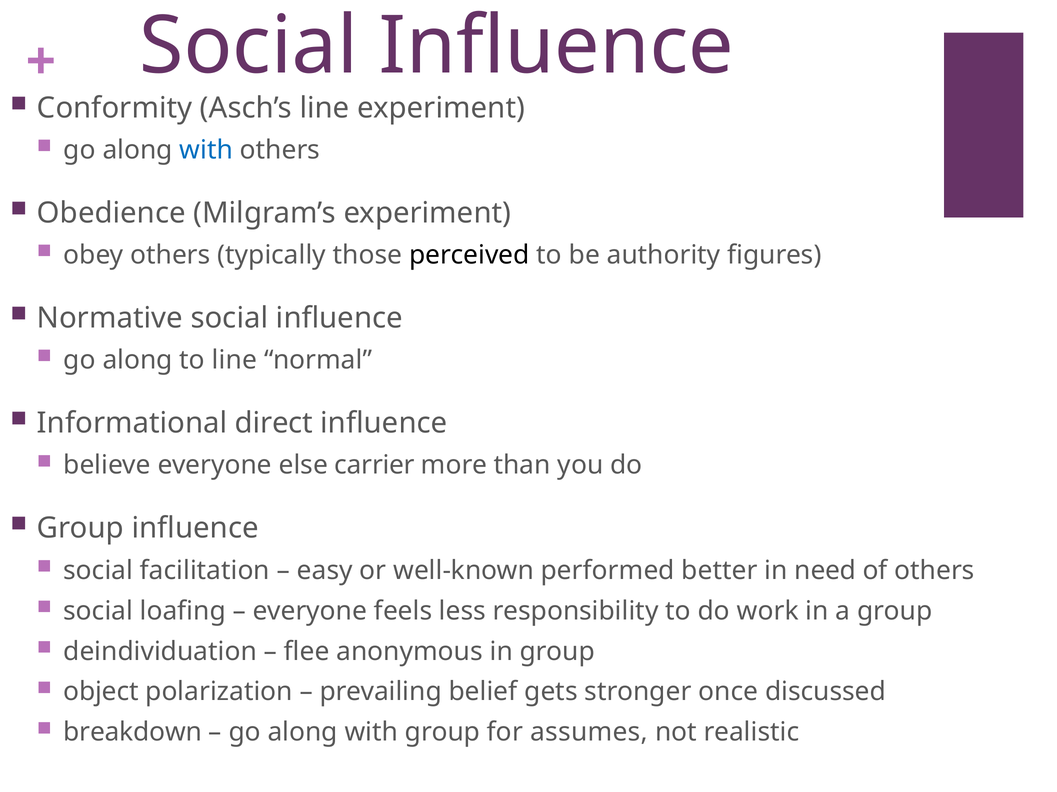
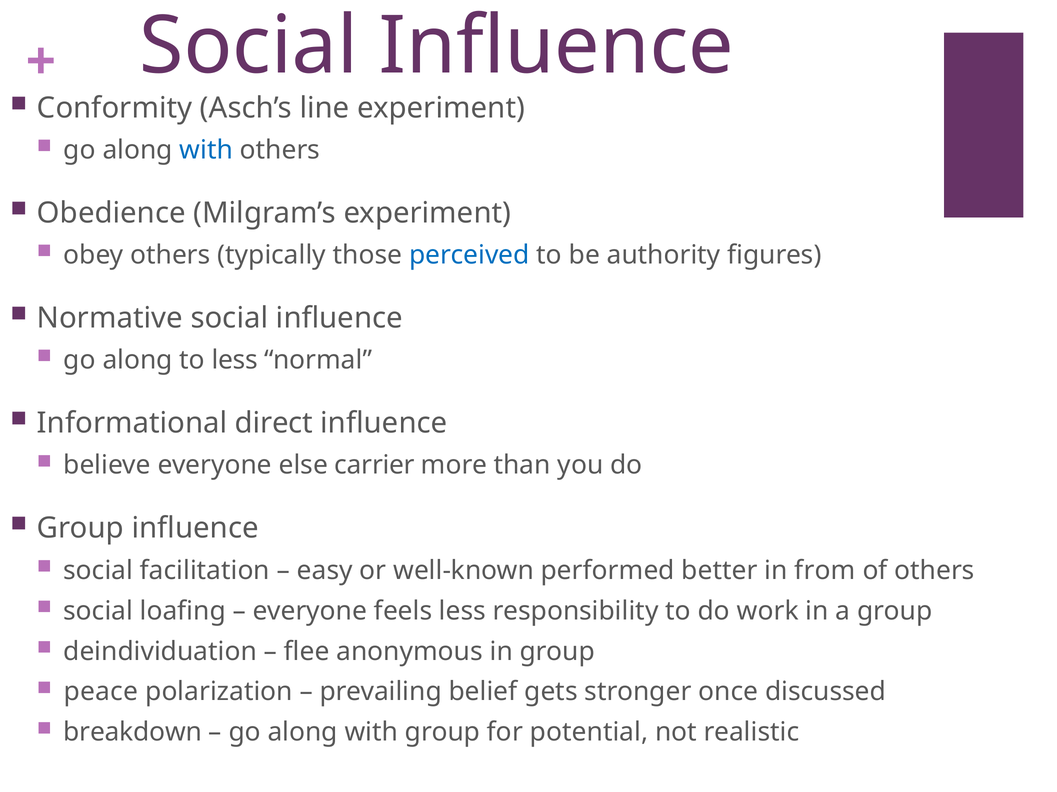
perceived colour: black -> blue (469, 255)
to line: line -> less (235, 360)
need: need -> from (825, 571)
object: object -> peace (101, 692)
assumes: assumes -> potential (589, 733)
